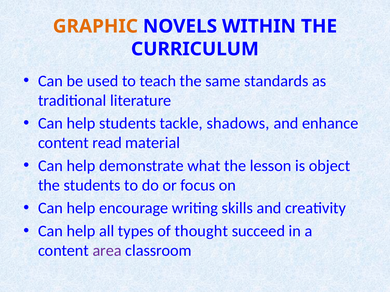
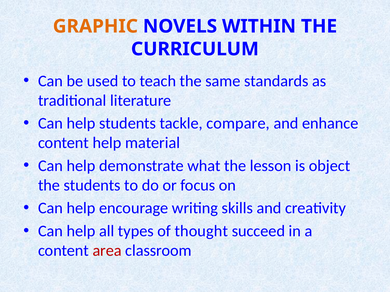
shadows: shadows -> compare (238, 124)
content read: read -> help (107, 143)
area colour: purple -> red (107, 251)
